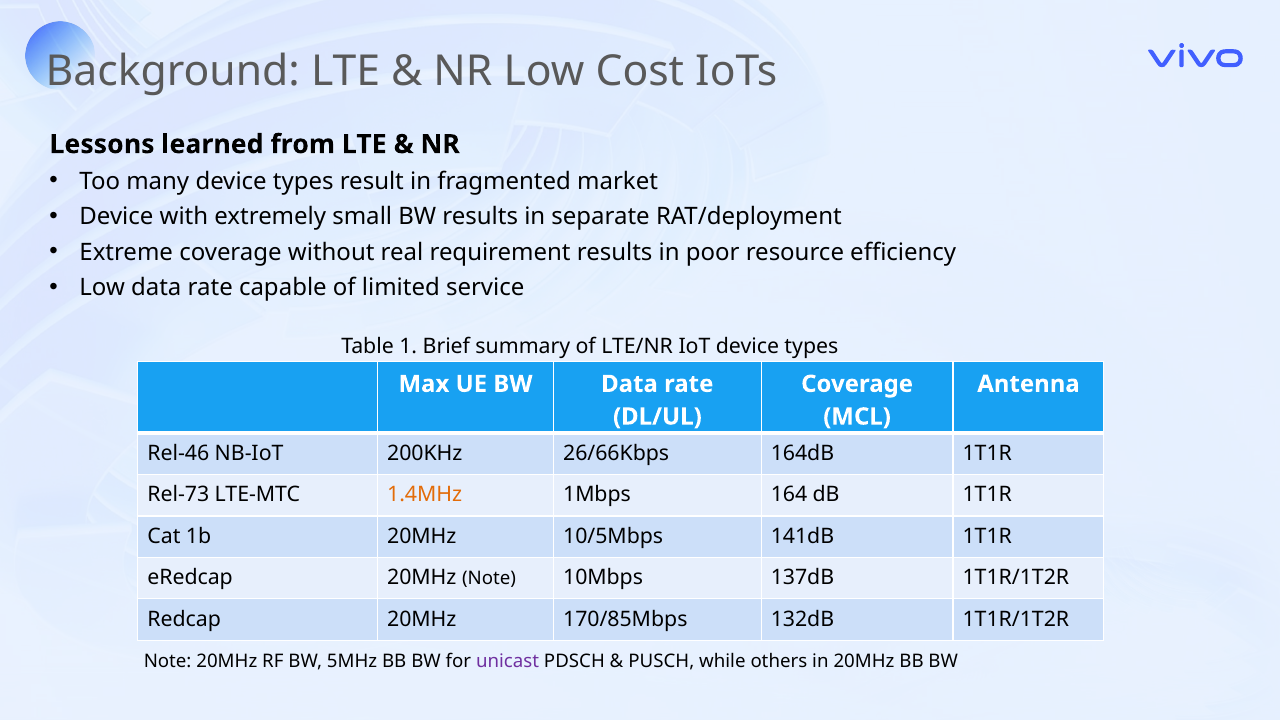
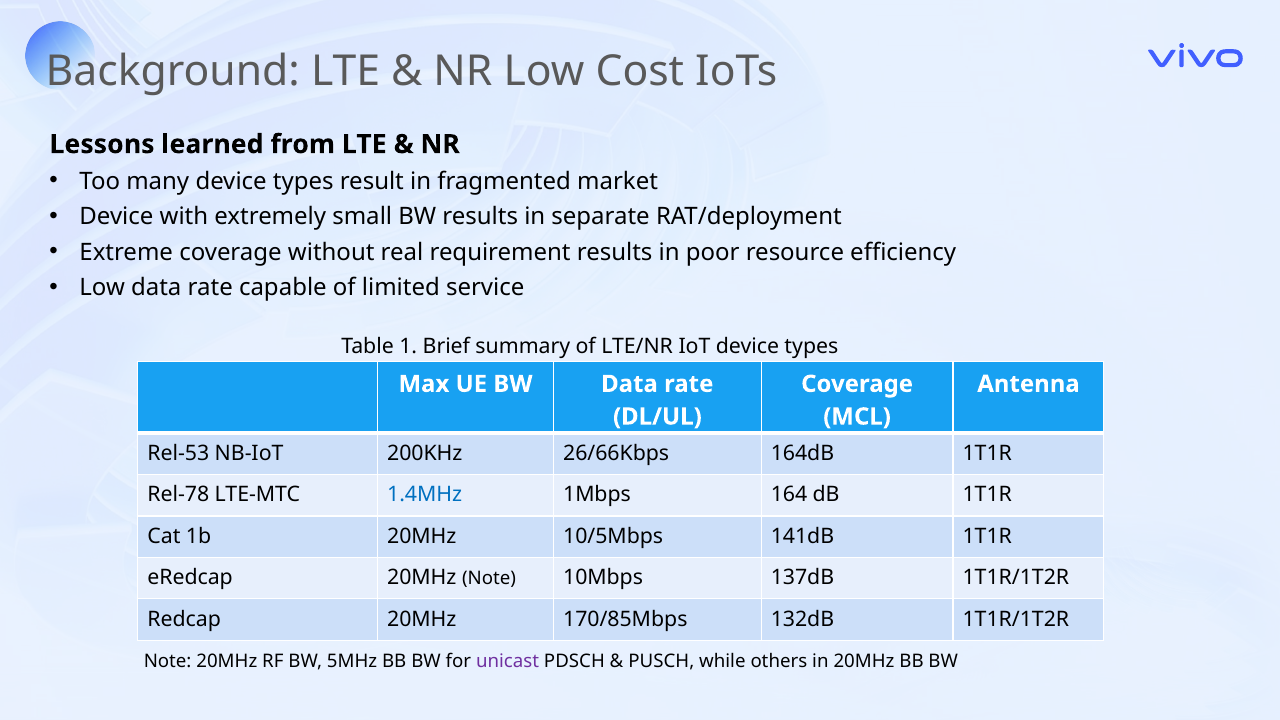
Rel-46: Rel-46 -> Rel-53 (178, 453)
Rel-73: Rel-73 -> Rel-78 (178, 495)
1.4MHz colour: orange -> blue (425, 495)
